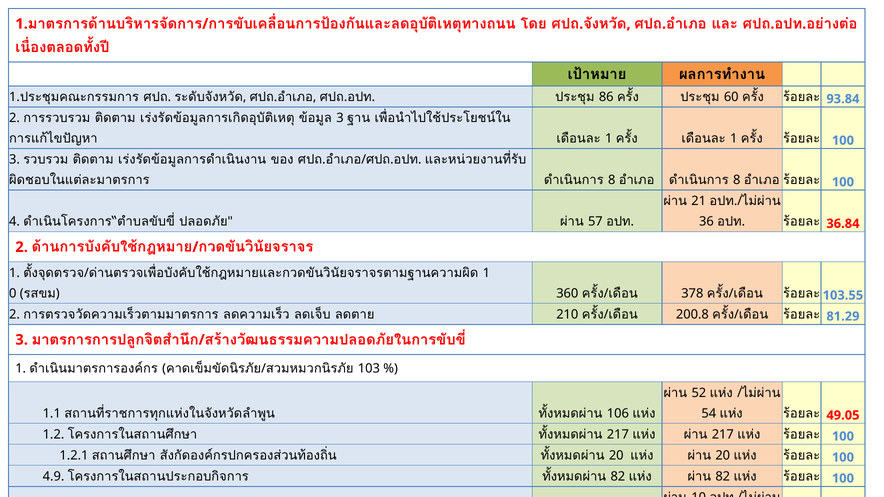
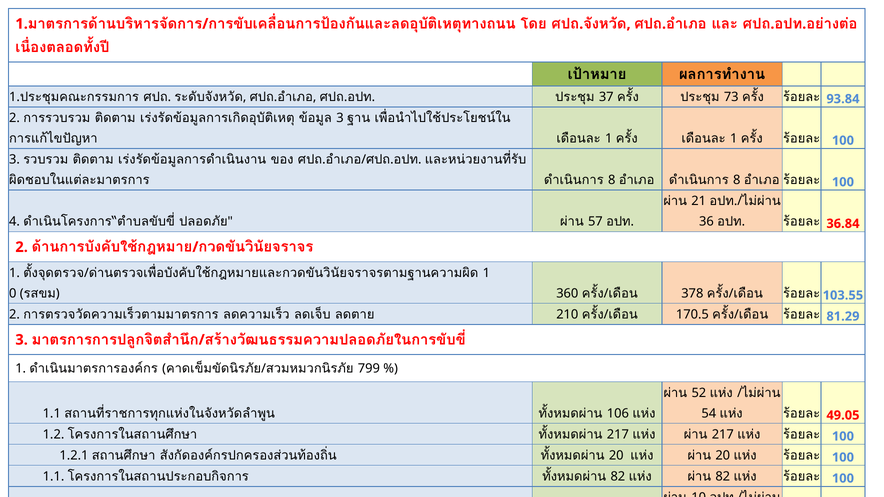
86: 86 -> 37 (606, 97)
60: 60 -> 73 (731, 97)
200.8: 200.8 -> 170.5 (692, 315)
103: 103 -> 799 (369, 369)
4.9: 4.9 -> 1.1 (54, 477)
